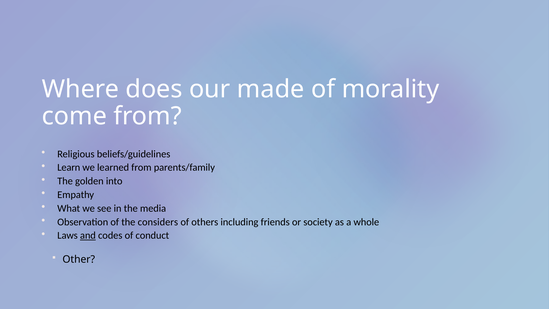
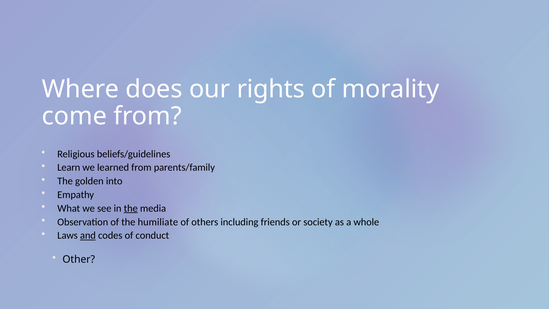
made: made -> rights (271, 89)
the underline: none -> present (131, 208)
considers: considers -> humiliate (158, 222)
